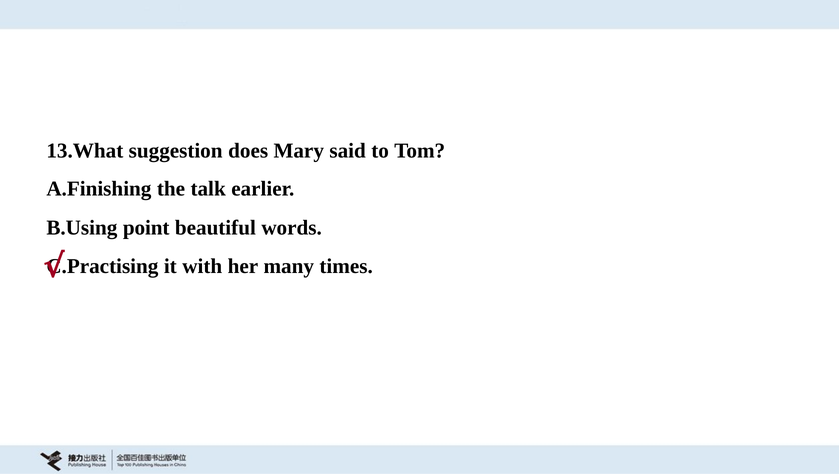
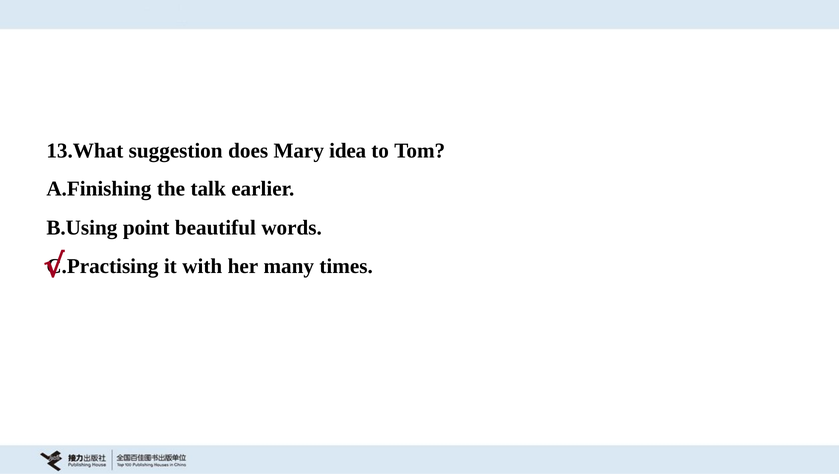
said: said -> idea (348, 151)
